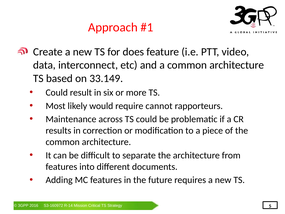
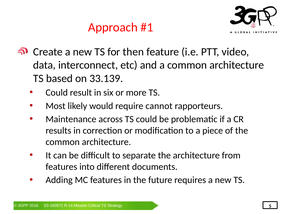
does: does -> then (133, 52)
33.149: 33.149 -> 33.139 (106, 78)
